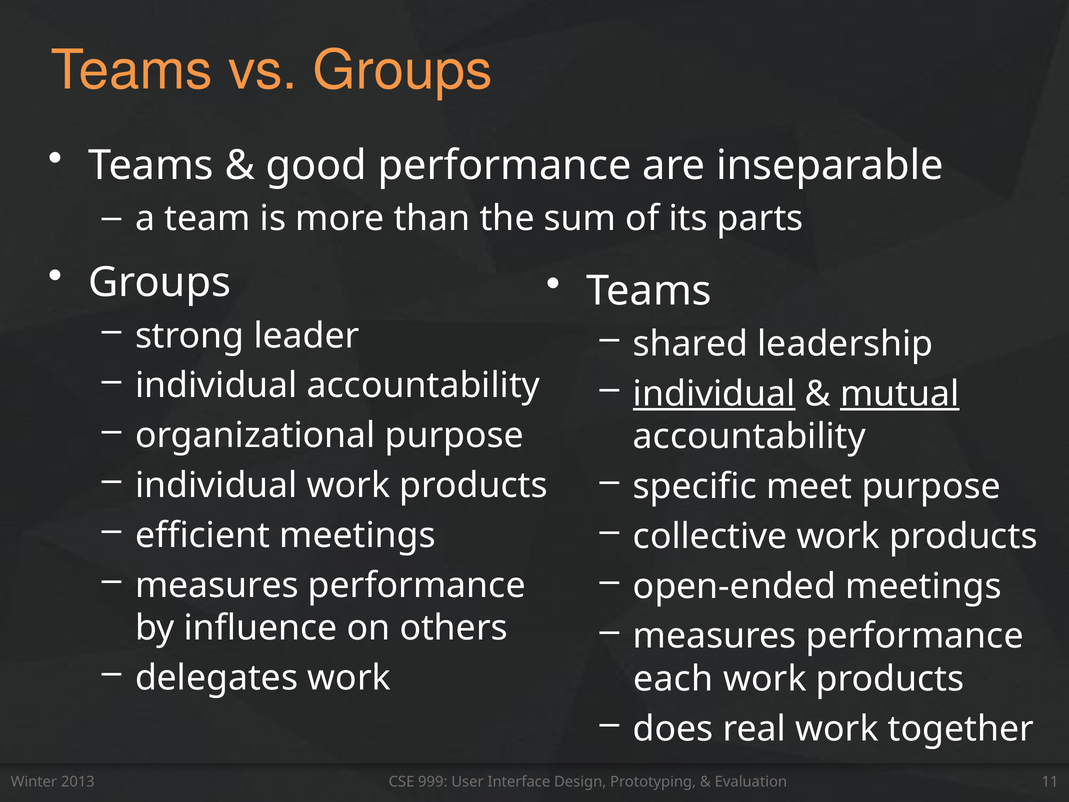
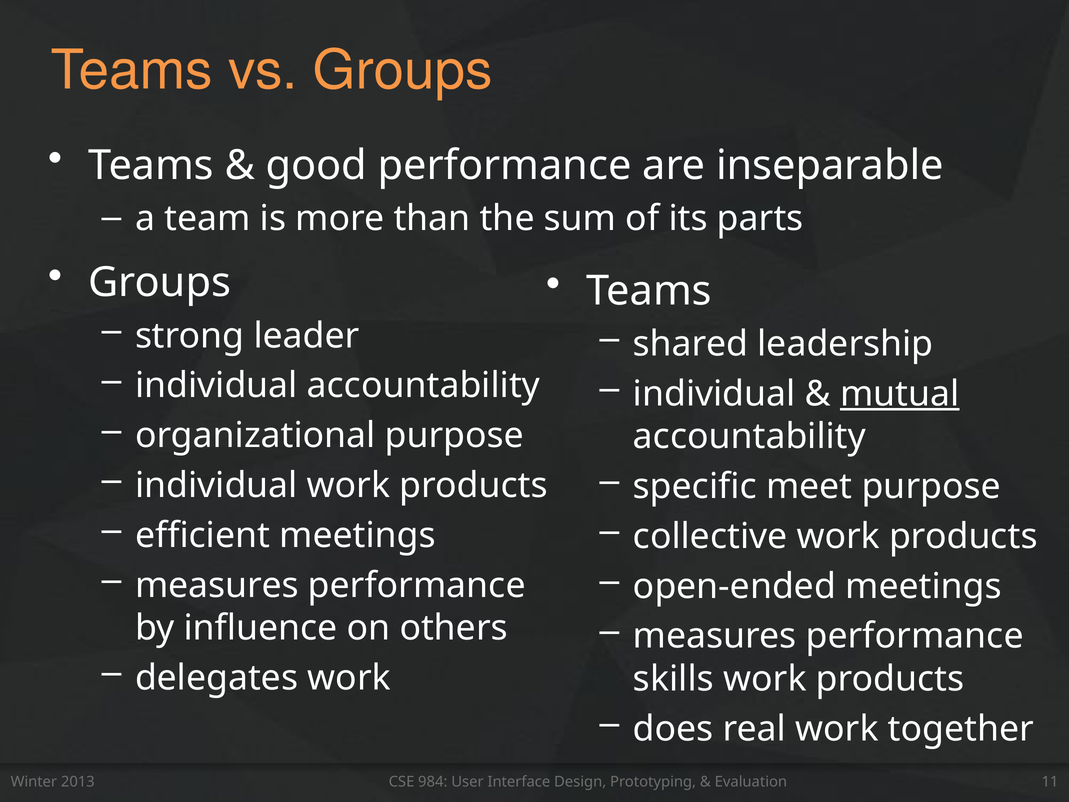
individual underline: present -> none (714, 394)
each: each -> skills (673, 679)
999: 999 -> 984 (433, 781)
